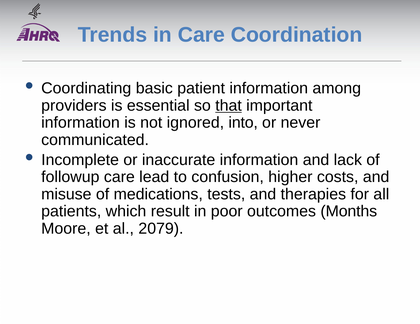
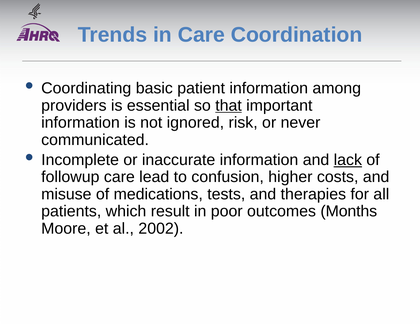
into: into -> risk (243, 123)
lack underline: none -> present (348, 160)
2079: 2079 -> 2002 (161, 229)
